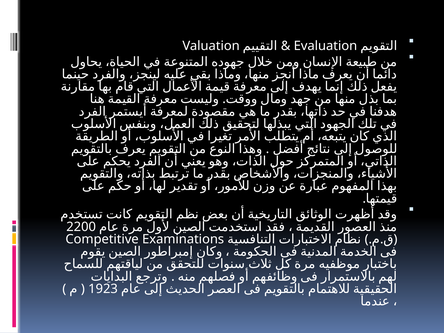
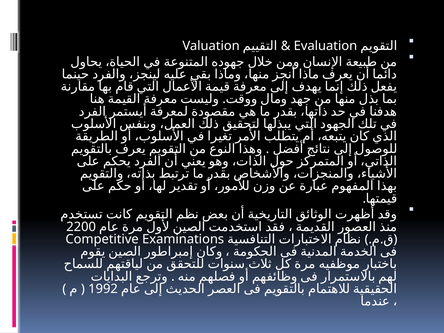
1923: 1923 -> 1992 (103, 289)
